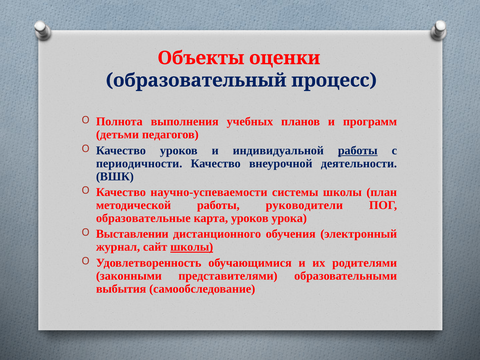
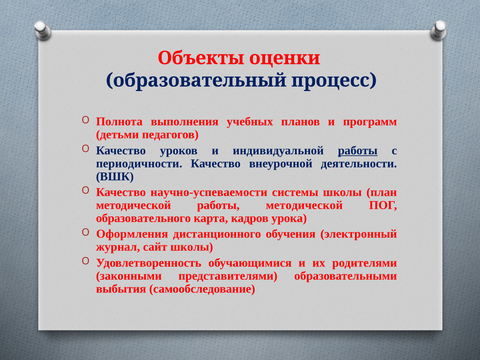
работы руководители: руководители -> методической (304, 205)
образовательные: образовательные -> образовательного (143, 218)
карта уроков: уроков -> кадров (250, 218)
Выставлении: Выставлении -> Оформления (132, 234)
школы underline: present -> none (192, 247)
